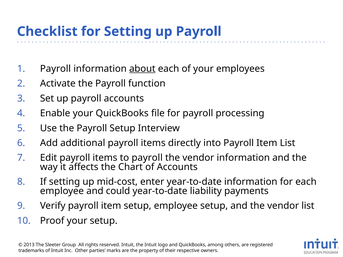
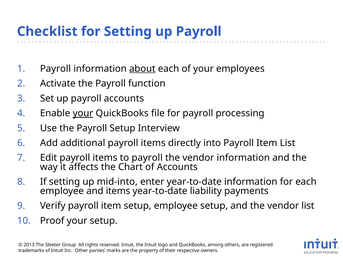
your underline: none -> present (83, 113)
mid-cost: mid-cost -> mid-into (117, 182)
and could: could -> items (118, 191)
